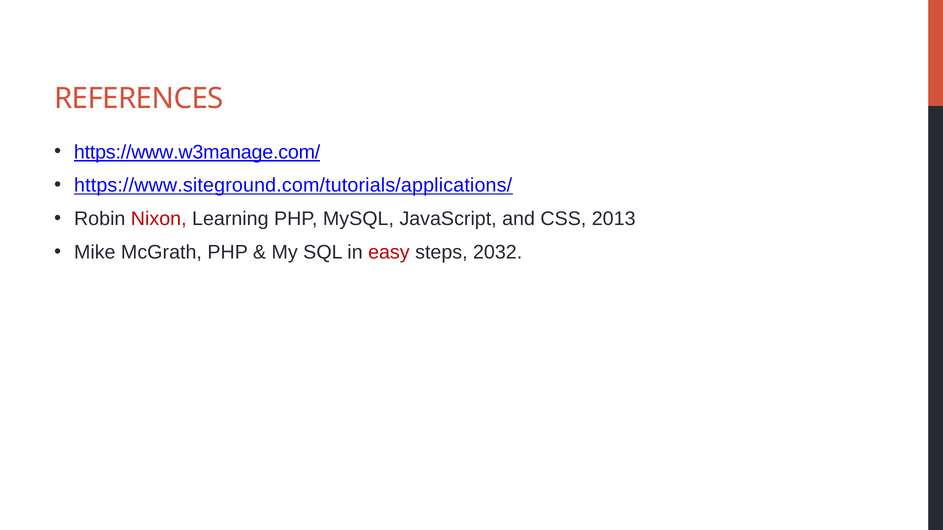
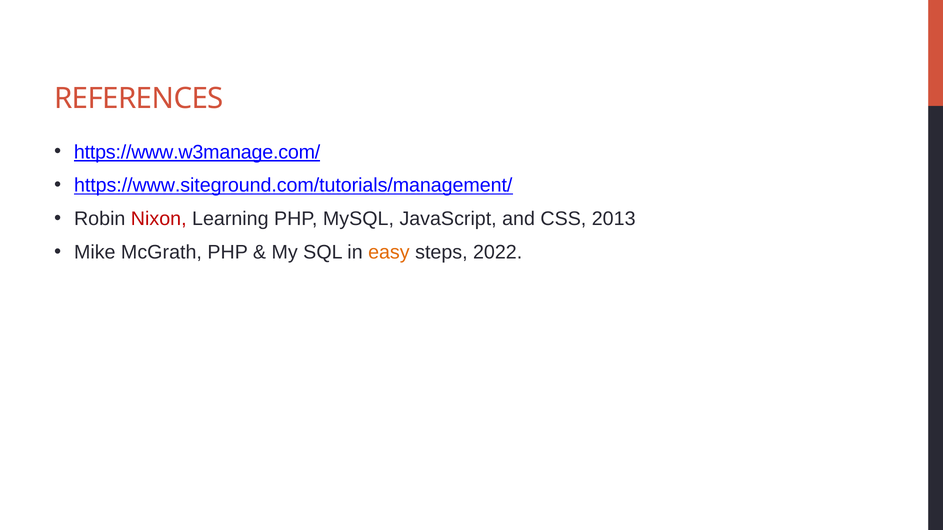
https://www.siteground.com/tutorials/applications/: https://www.siteground.com/tutorials/applications/ -> https://www.siteground.com/tutorials/management/ (293, 186)
easy colour: red -> orange (389, 252)
2032: 2032 -> 2022 (498, 252)
